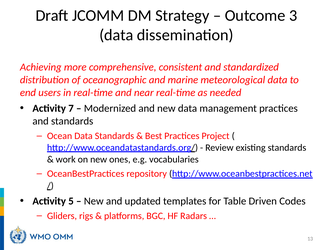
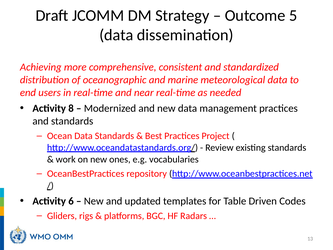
3: 3 -> 5 (293, 16)
7: 7 -> 8 (71, 108)
5: 5 -> 6 (71, 201)
